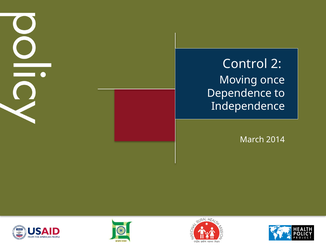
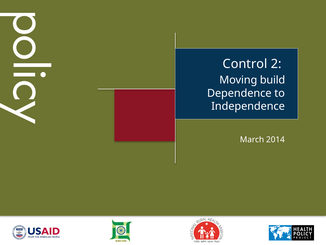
once: once -> build (273, 80)
